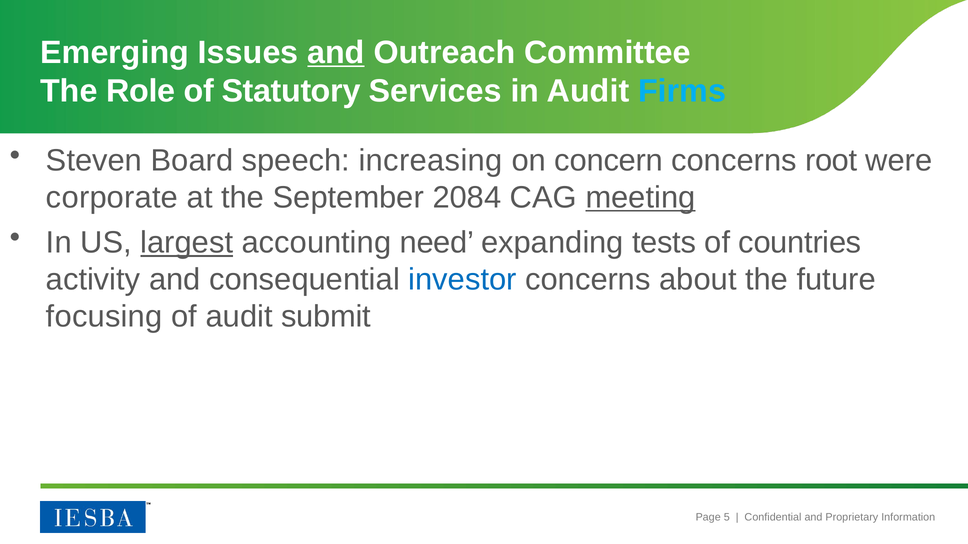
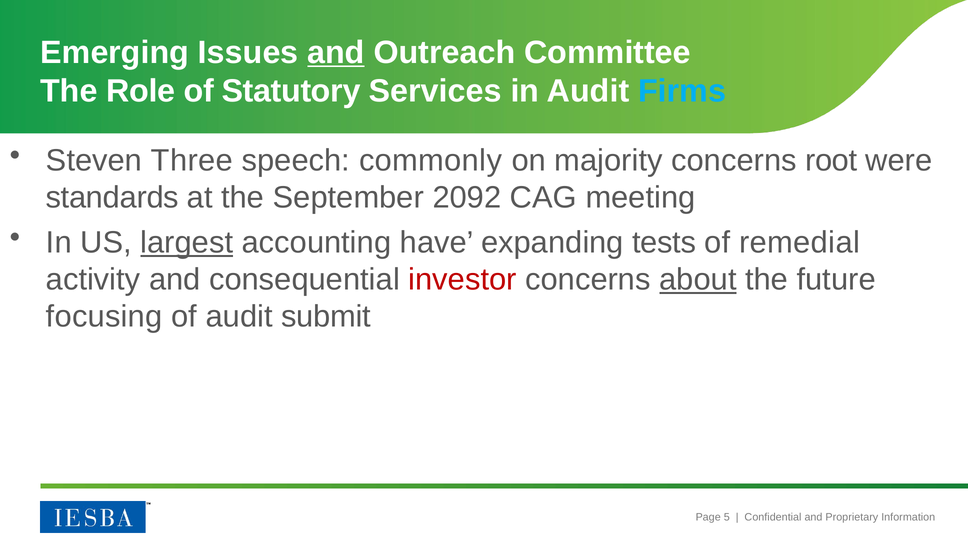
Board: Board -> Three (192, 161)
increasing: increasing -> commonly (431, 161)
concern: concern -> majority (609, 161)
corporate: corporate -> standards (112, 198)
2084: 2084 -> 2092 (467, 198)
meeting underline: present -> none (640, 198)
need: need -> have (437, 243)
countries: countries -> remedial (800, 243)
investor colour: blue -> red (463, 280)
about underline: none -> present (698, 280)
